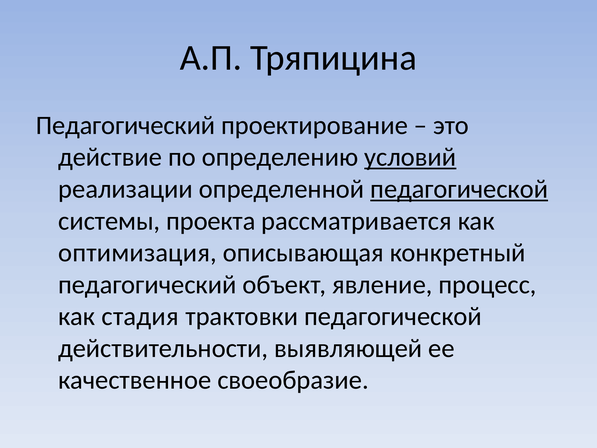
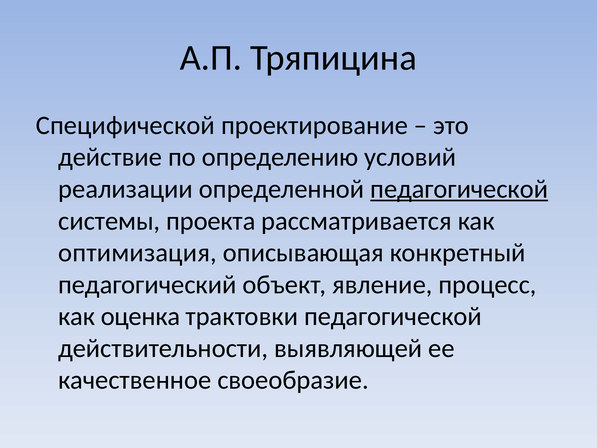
Педагогический: Педагогический -> Специфической (125, 125)
условий underline: present -> none (410, 157)
стадия: стадия -> оценка (140, 316)
